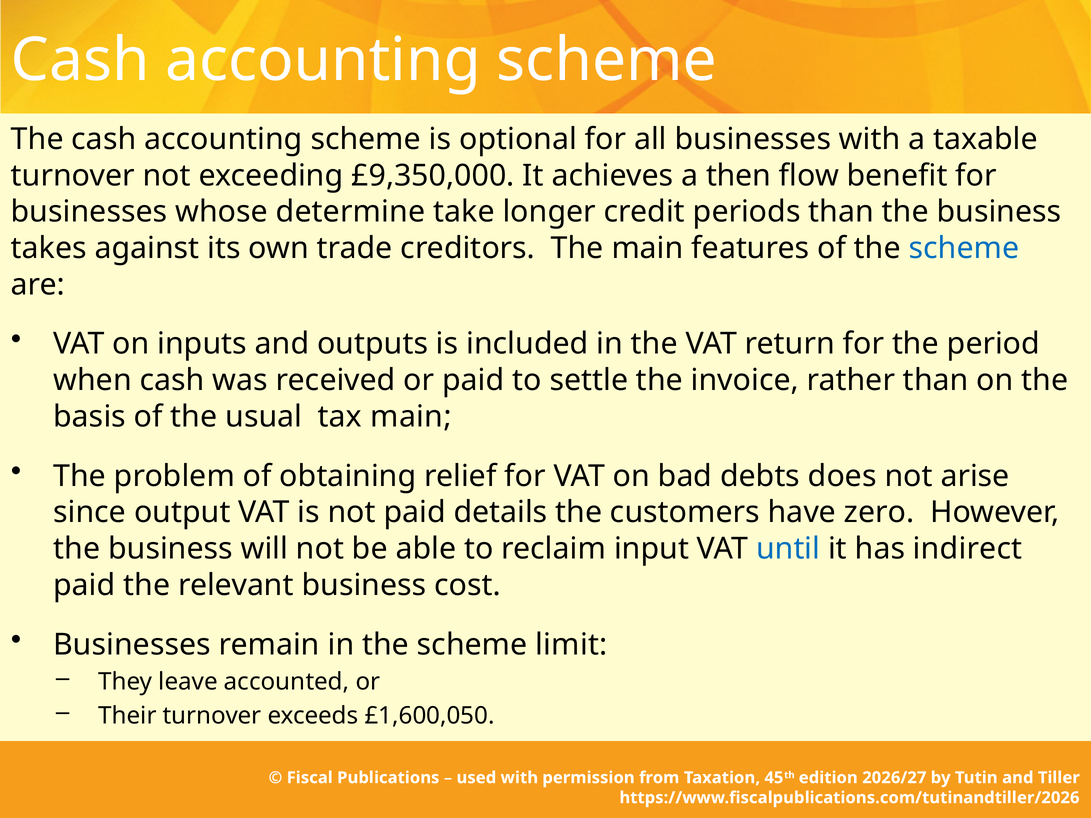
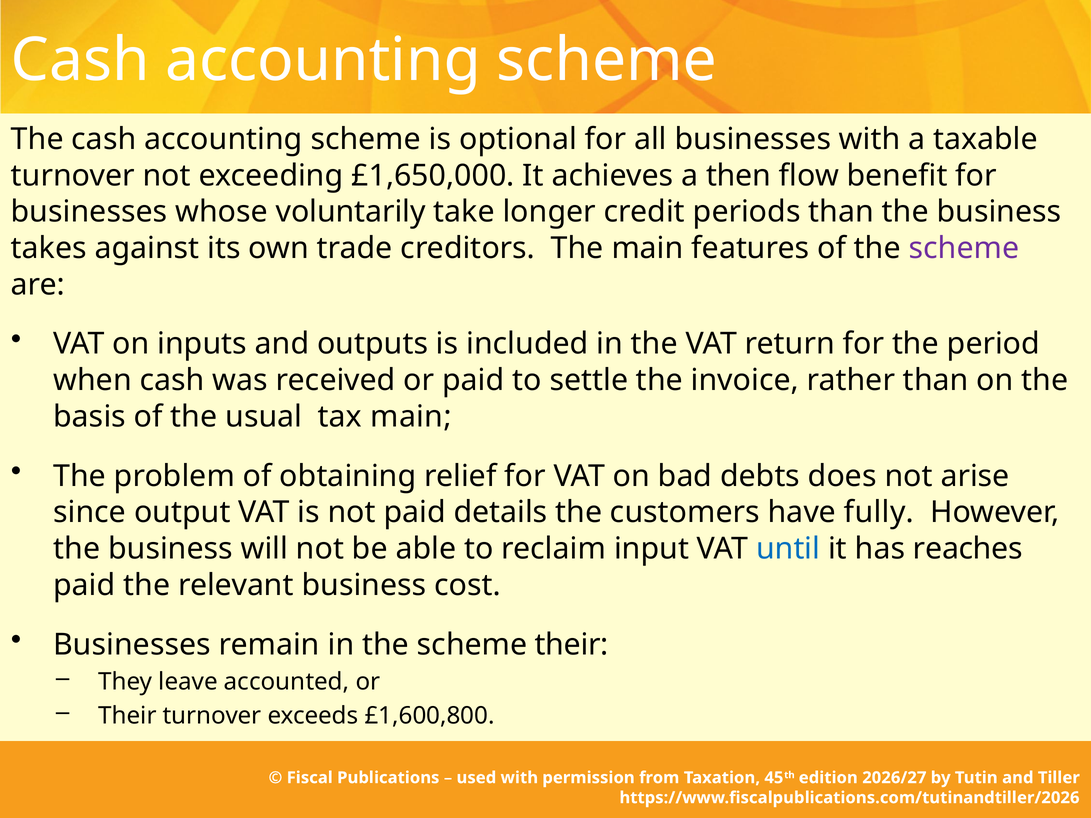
£9,350,000: £9,350,000 -> £1,650,000 (433, 176)
determine: determine -> voluntarily (351, 212)
scheme colour: blue -> purple (964, 248)
zero: zero -> fully (879, 513)
indirect: indirect -> reaches (968, 549)
scheme limit: limit -> their (572, 645)
£1,600,050: £1,600,050 -> £1,600,800 (430, 716)
